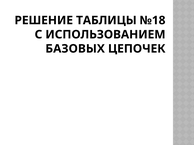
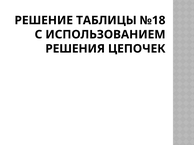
БАЗОВЫХ: БАЗОВЫХ -> РЕШЕНИЯ (75, 49)
